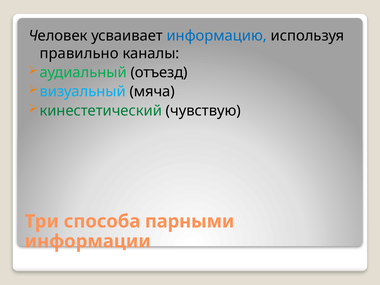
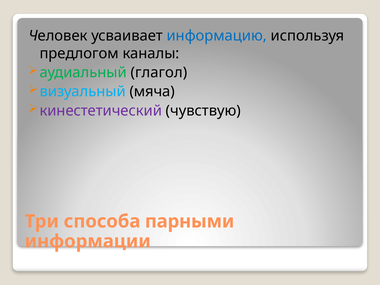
правильно: правильно -> предлогом (79, 53)
отъезд: отъезд -> глагол (159, 73)
кинестетический colour: green -> purple (101, 111)
